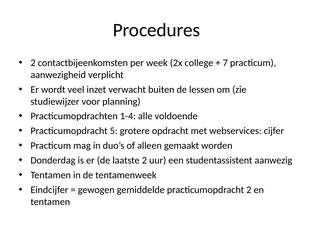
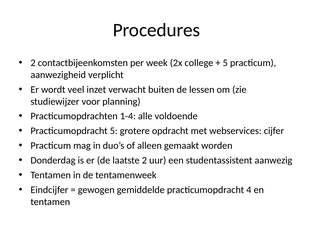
7: 7 -> 5 (225, 63)
practicumopdracht 2: 2 -> 4 (249, 190)
